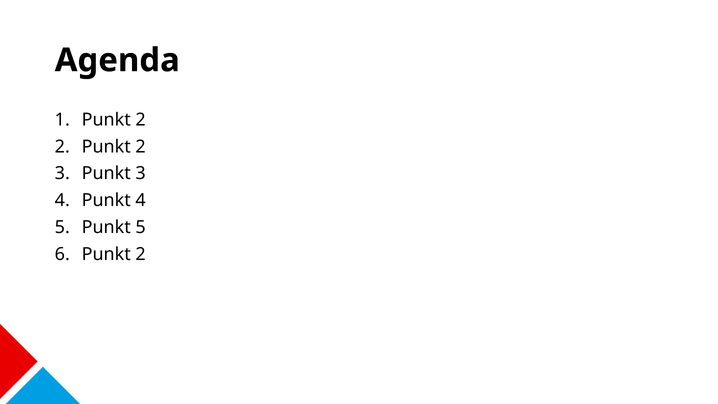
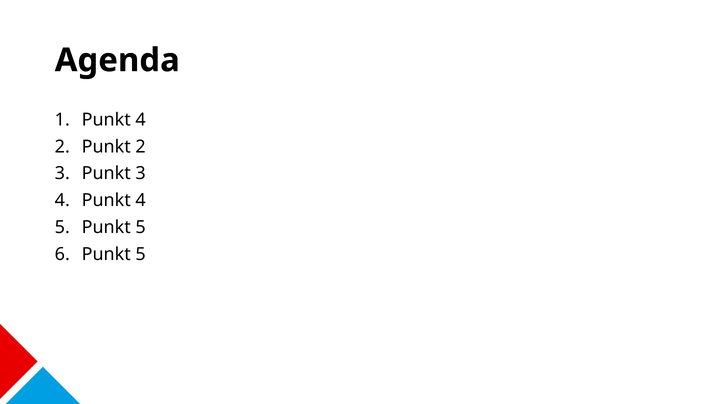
1 Punkt 2: 2 -> 4 (141, 120)
6 Punkt 2: 2 -> 5 (141, 254)
